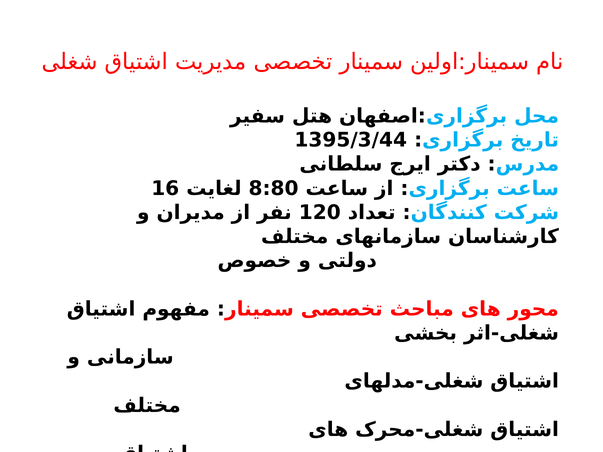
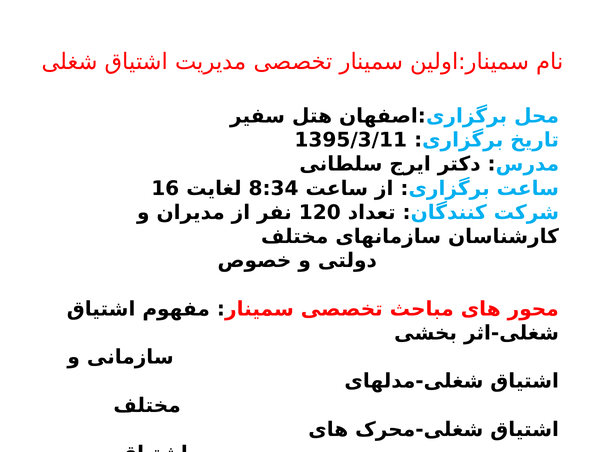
1395/3/44: 1395/3/44 -> 1395/3/11 (351, 140)
8:80: 8:80 -> 8:34 (274, 189)
